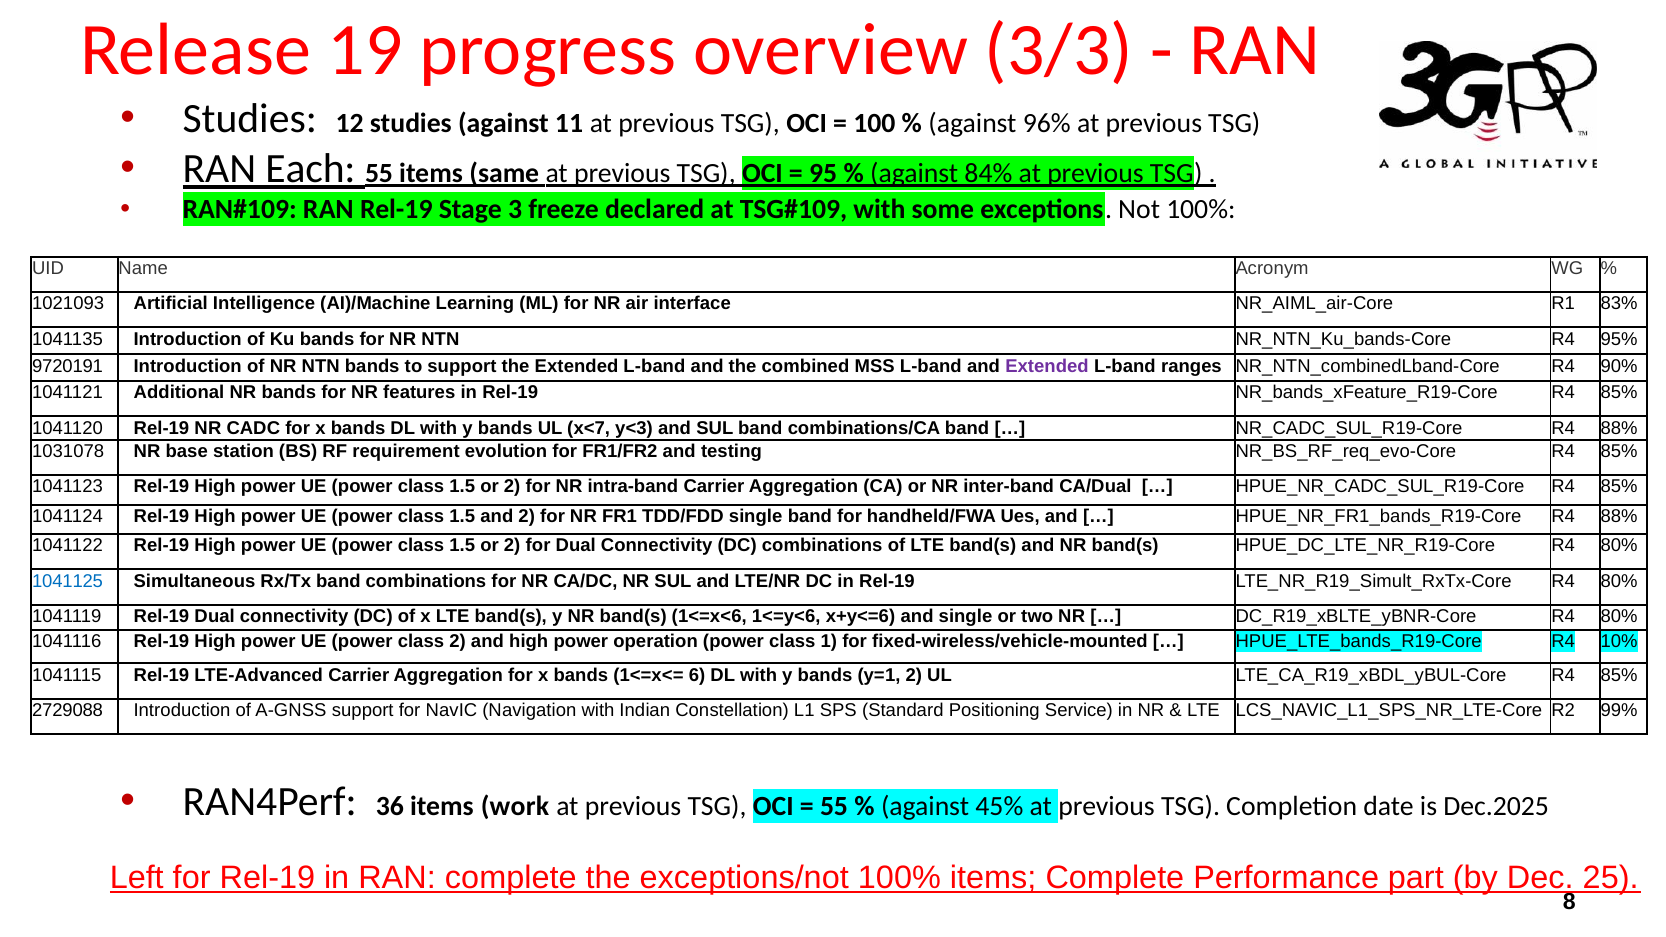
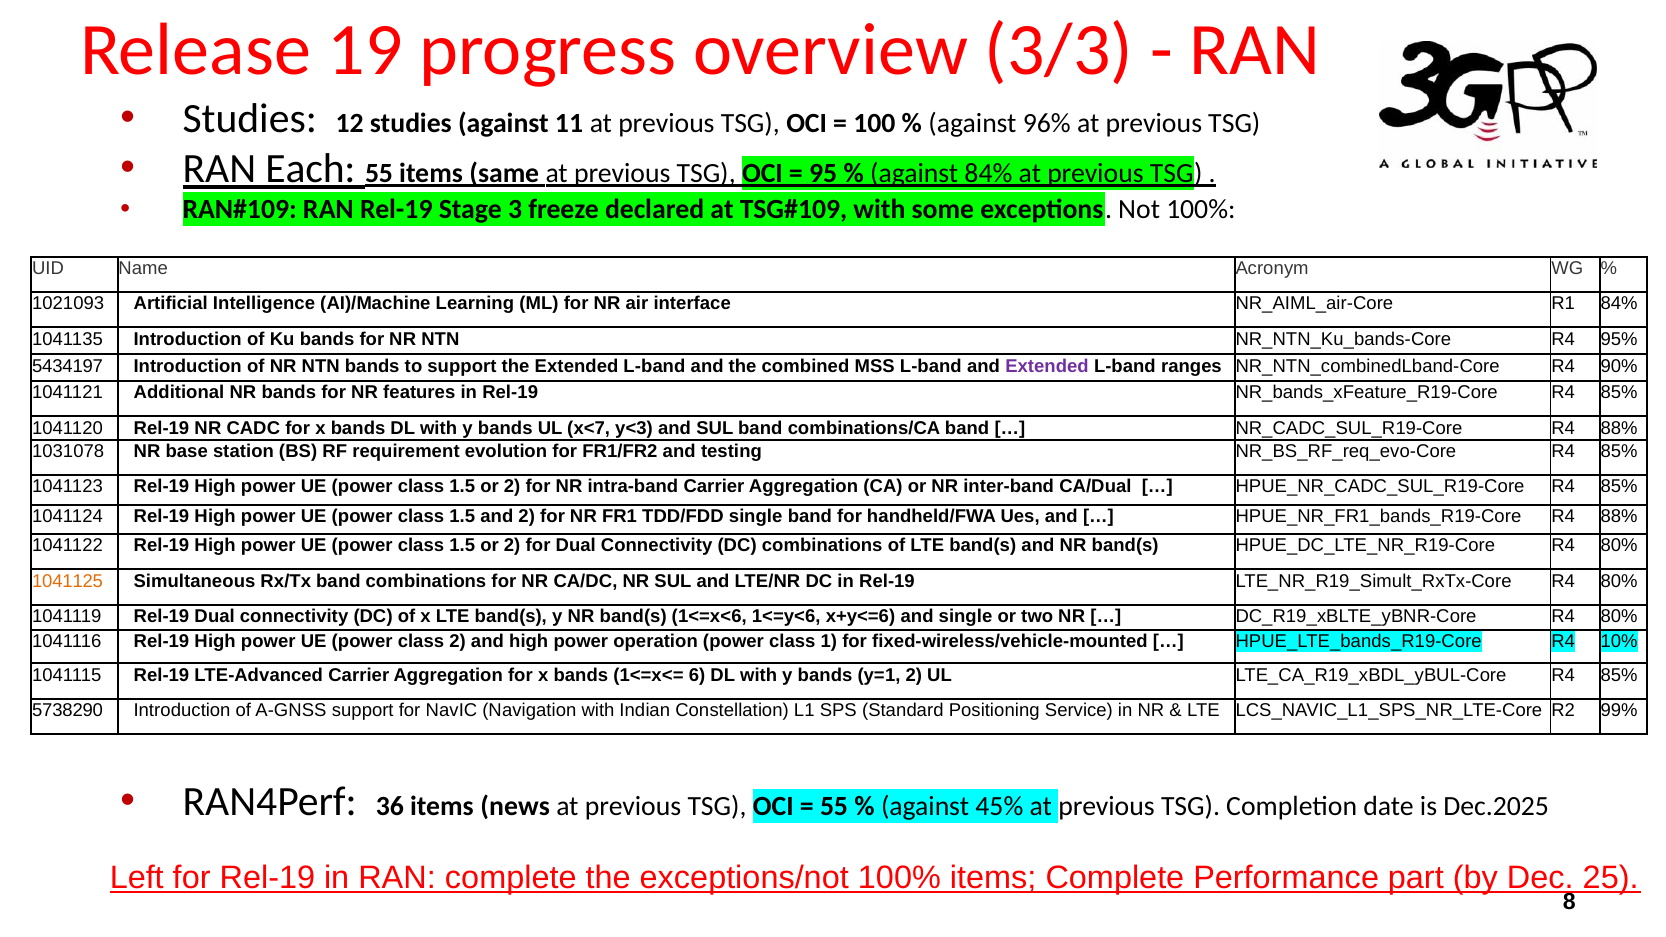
R1 83%: 83% -> 84% (1619, 304)
9720191: 9720191 -> 5434197 (68, 366)
1041125 colour: blue -> orange (68, 581)
2729088: 2729088 -> 5738290 (68, 710)
work: work -> news (515, 807)
